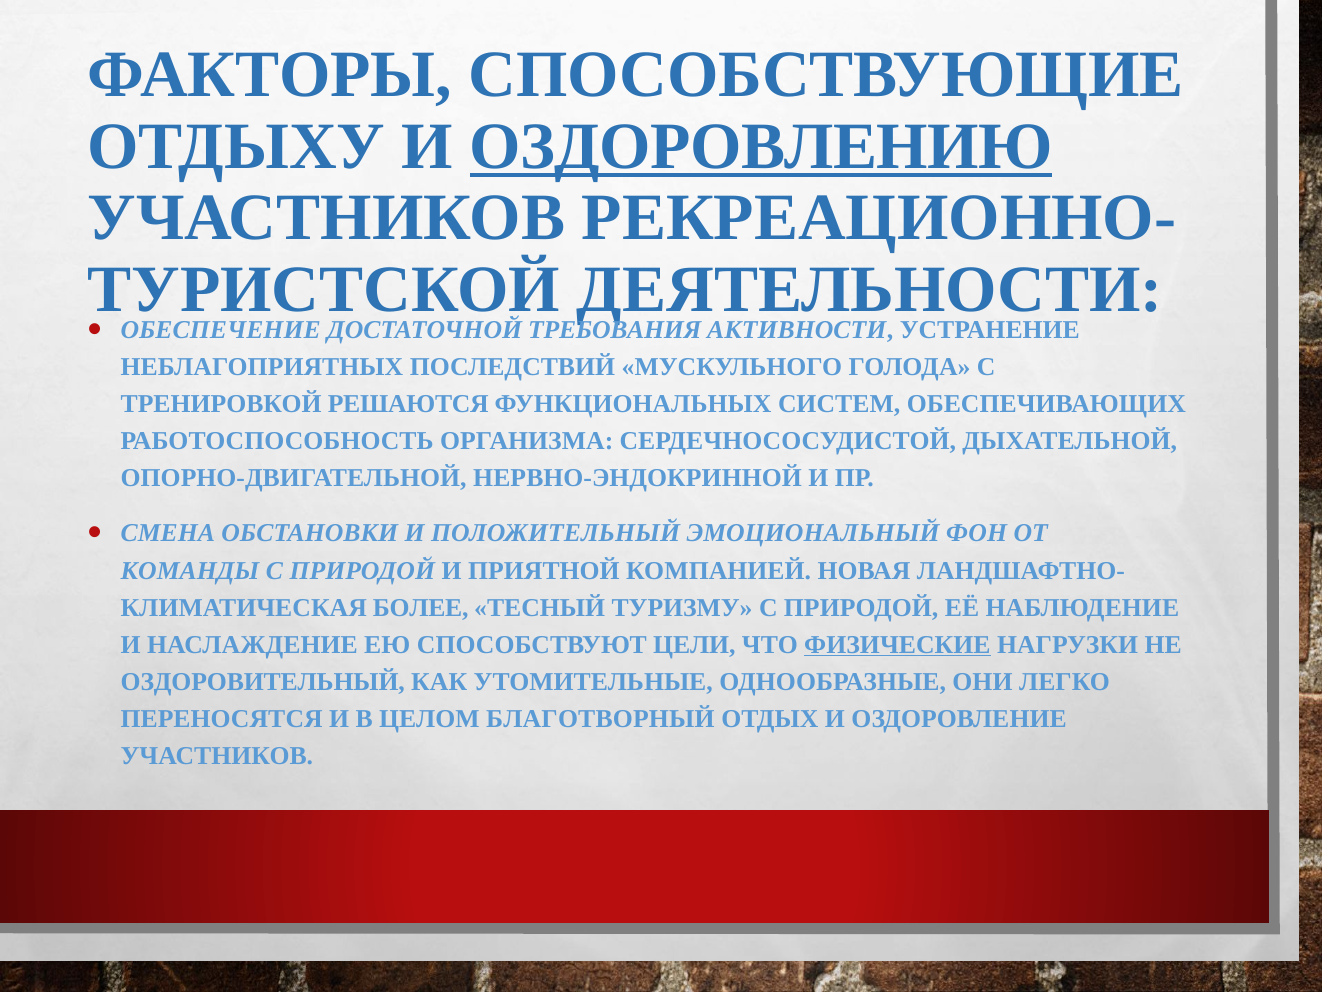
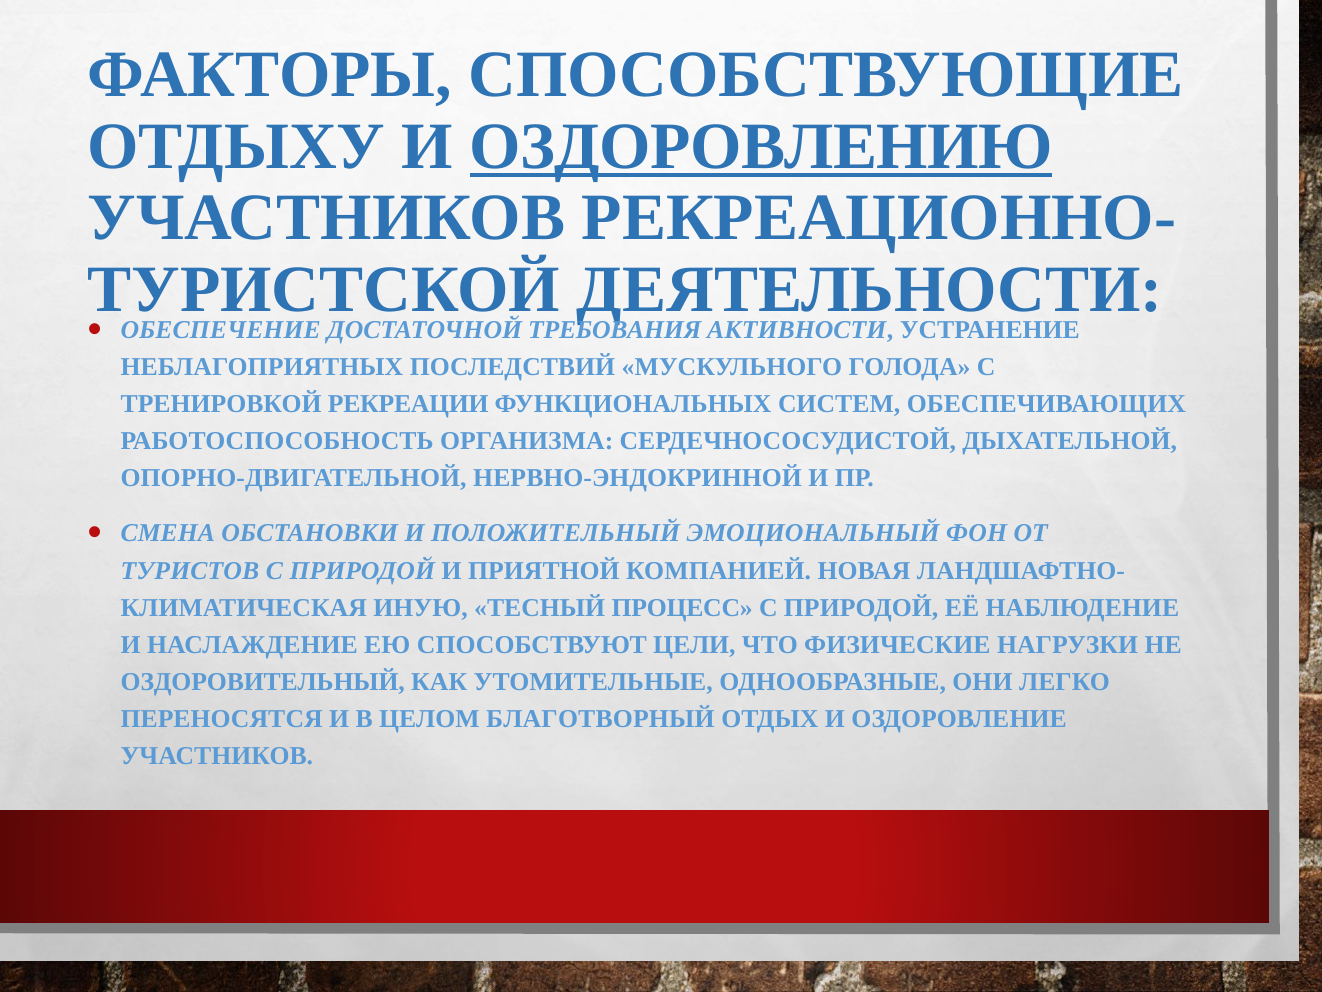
РЕШАЮТСЯ: РЕШАЮТСЯ -> РЕКРЕАЦИИ (408, 404)
КОМАНДЫ: КОМАНДЫ -> ТУРИСТОВ (190, 570)
БОЛЕЕ: БОЛЕЕ -> ИНУЮ (421, 607)
ТУРИЗМУ: ТУРИЗМУ -> ПРОЦЕСС (682, 607)
ФИЗИЧЕСКИЕ underline: present -> none (897, 644)
